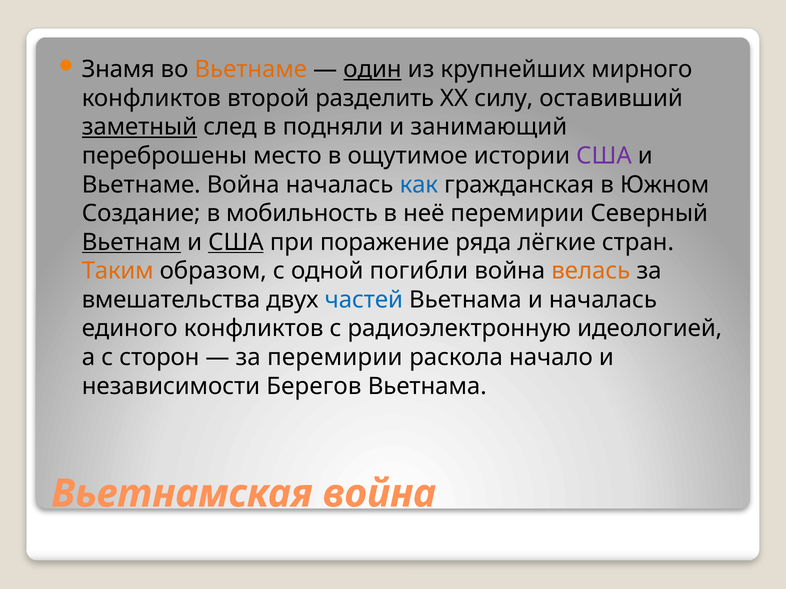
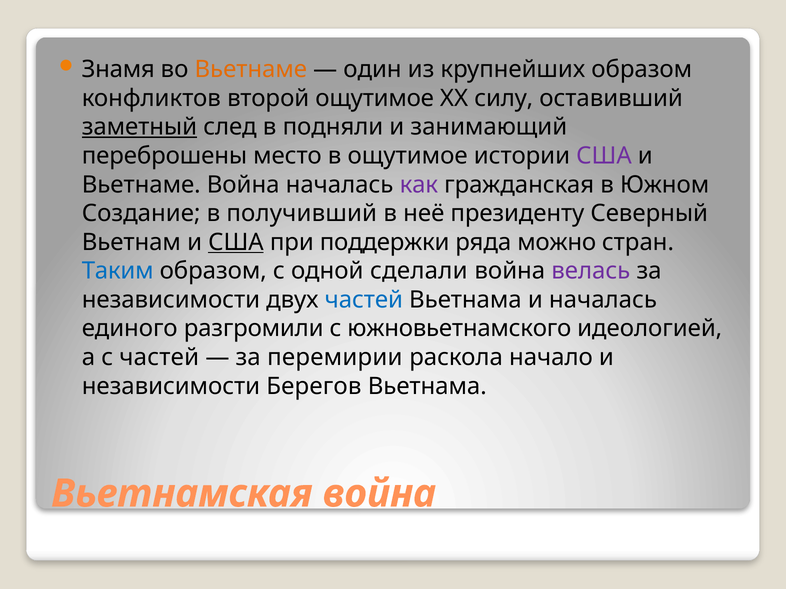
один underline: present -> none (372, 70)
крупнейших мирного: мирного -> образом (642, 70)
второй разделить: разделить -> ощутимое (375, 98)
как colour: blue -> purple (419, 185)
мобильность: мобильность -> получивший (302, 214)
неё перемирии: перемирии -> президенту (517, 214)
Вьетнам underline: present -> none (131, 242)
поражение: поражение -> поддержки (385, 242)
лёгкие: лёгкие -> можно (557, 242)
Таким colour: orange -> blue (118, 271)
погибли: погибли -> сделали (419, 271)
велась colour: orange -> purple (591, 271)
вмешательства: вмешательства -> независимости (171, 300)
единого конфликтов: конфликтов -> разгромили (254, 329)
радиоэлектронную: радиоэлектронную -> южновьетнамского (459, 329)
с сторон: сторон -> частей (159, 358)
